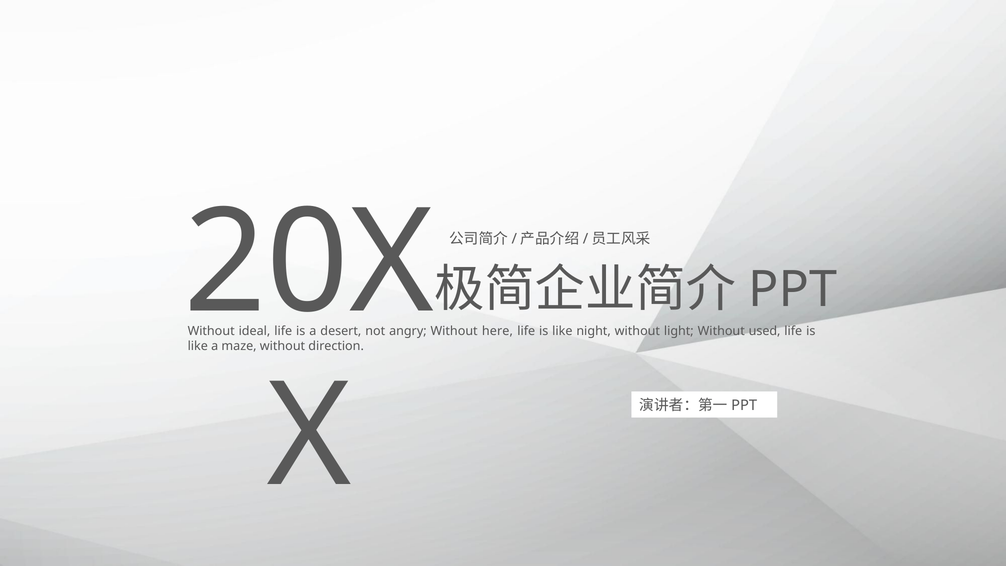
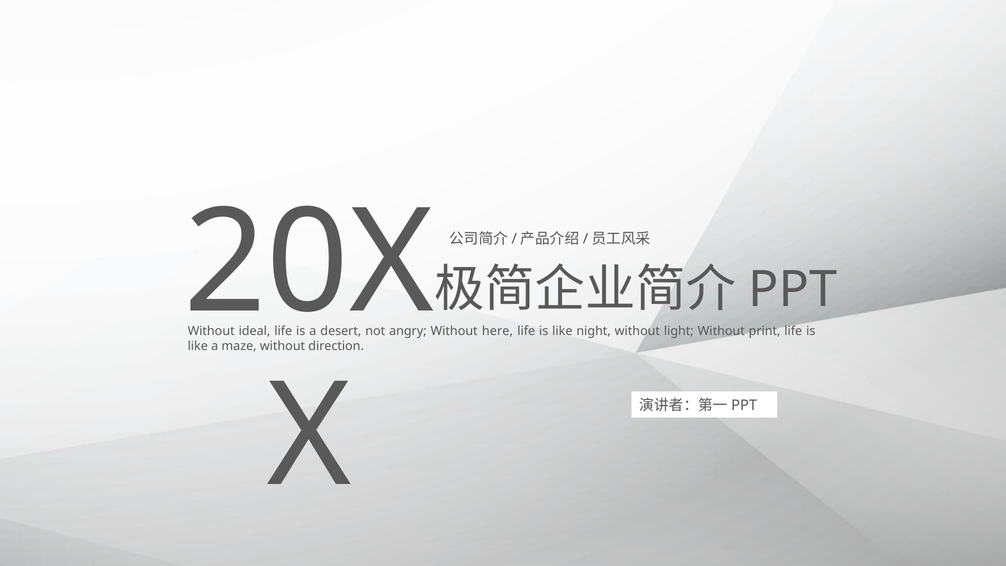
used: used -> print (765, 331)
